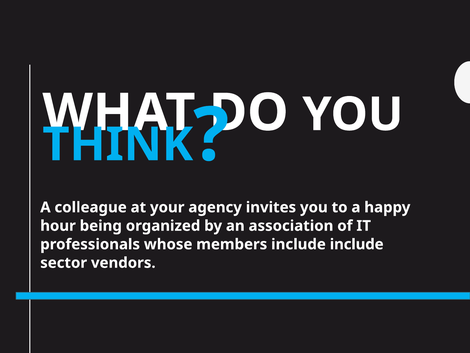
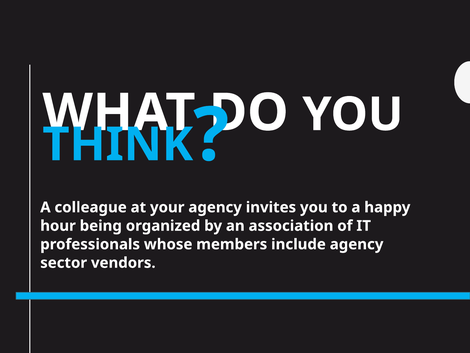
include include: include -> agency (357, 244)
